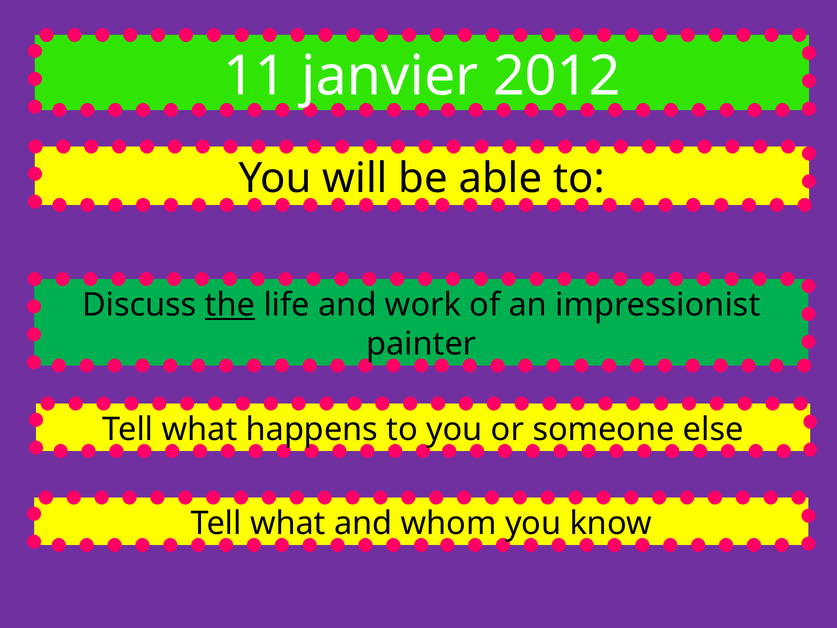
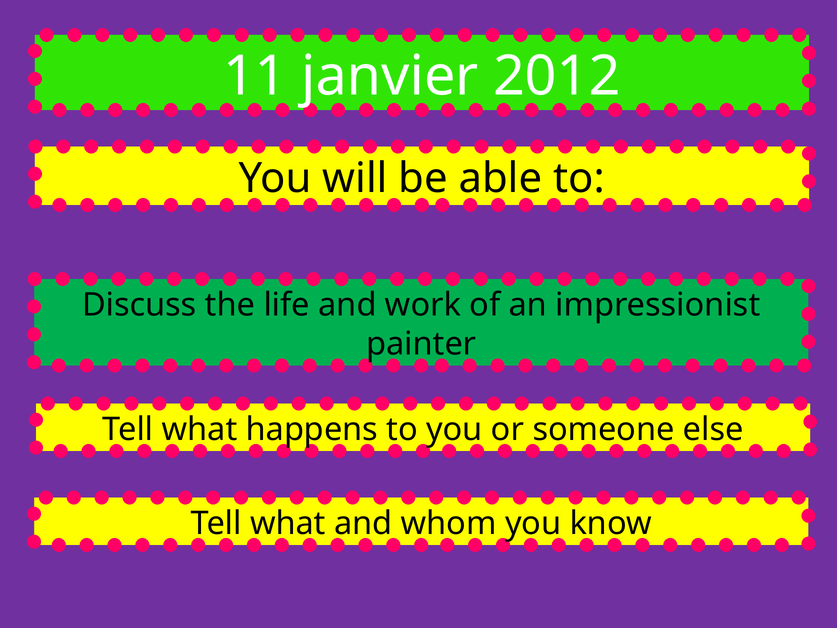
the underline: present -> none (230, 305)
